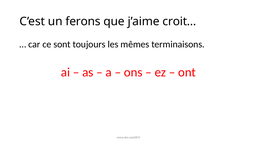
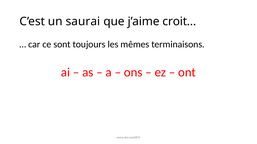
ferons: ferons -> saurai (83, 22)
